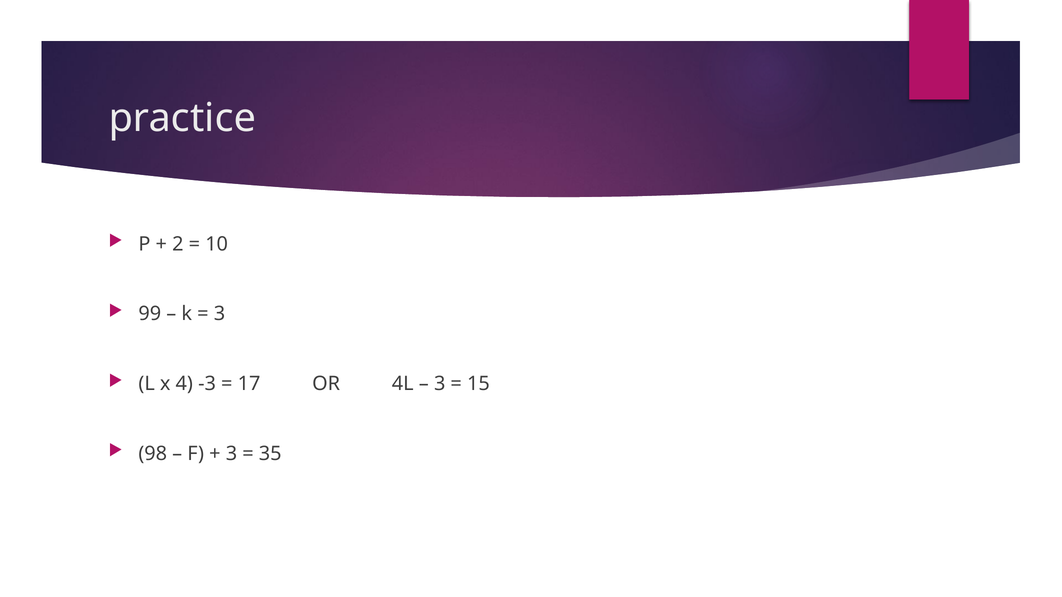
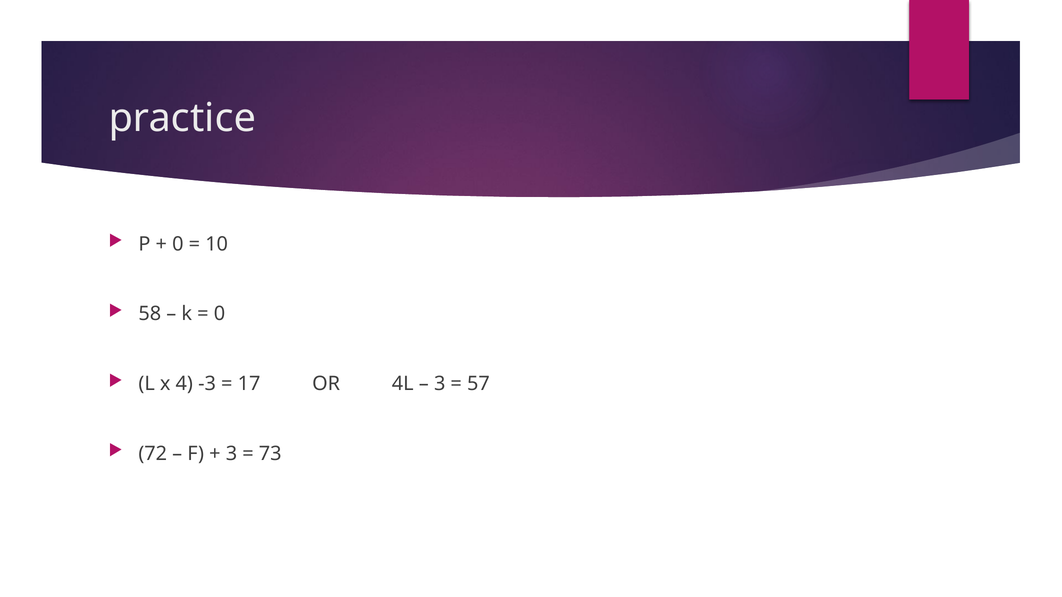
2: 2 -> 0 (178, 244)
99: 99 -> 58 (150, 314)
3: 3 -> 0 (219, 314)
15: 15 -> 57 (478, 384)
98: 98 -> 72 (153, 454)
35: 35 -> 73 (270, 454)
